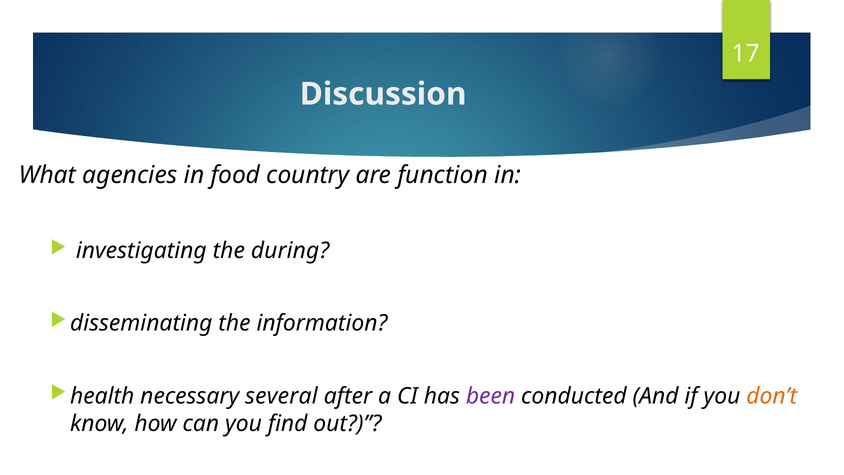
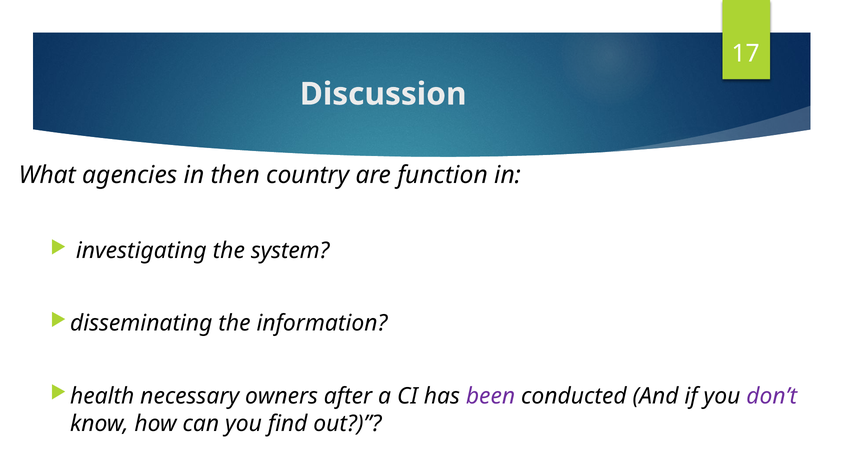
food: food -> then (235, 175)
during: during -> system (290, 251)
several: several -> owners (282, 396)
don’t colour: orange -> purple (772, 396)
